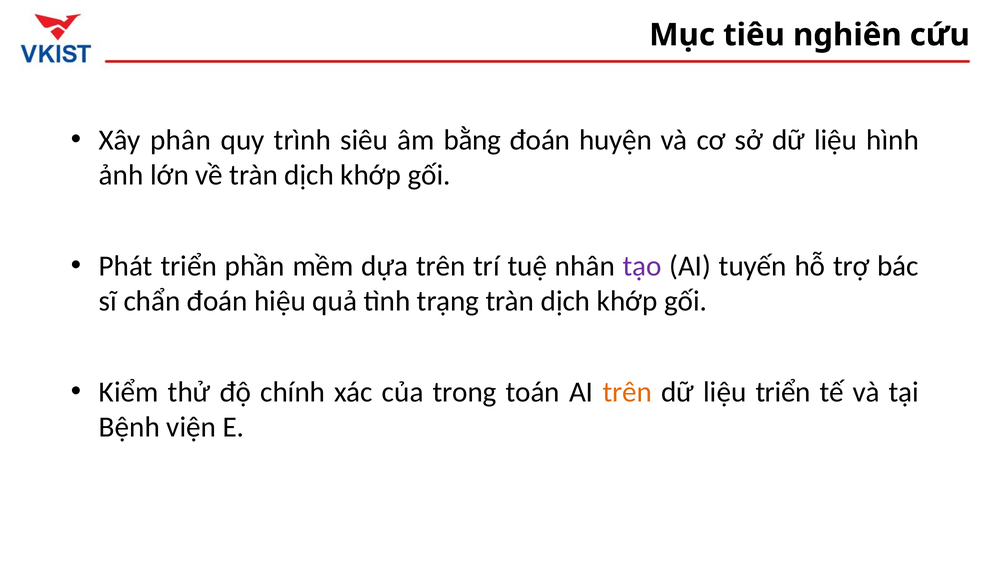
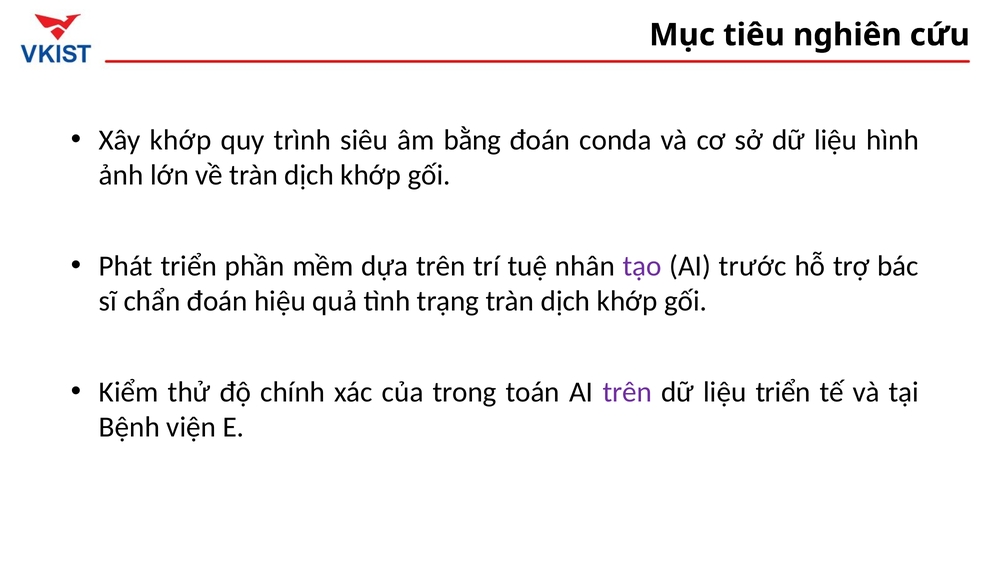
Xây phân: phân -> khớp (181, 140)
huyện: huyện -> conda (615, 140)
tuyến: tuyến -> trước (753, 266)
trên colour: orange -> purple (627, 392)
